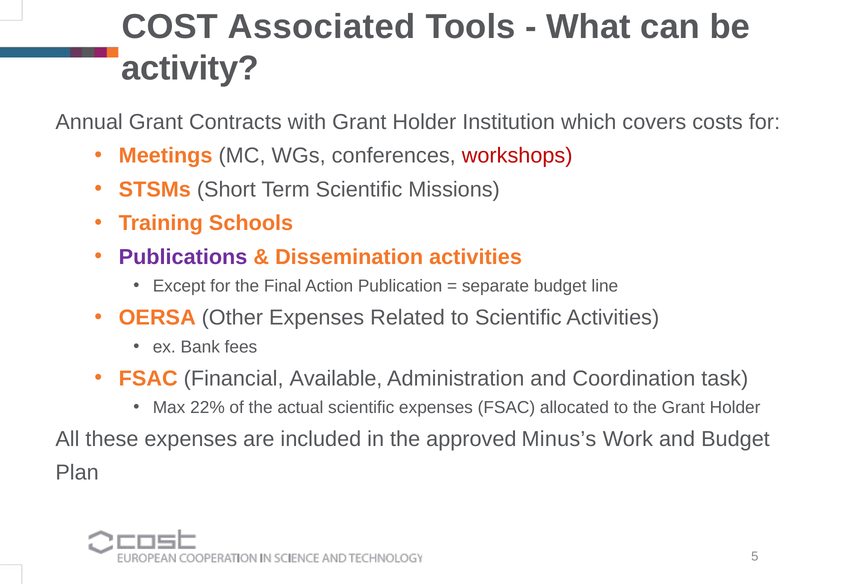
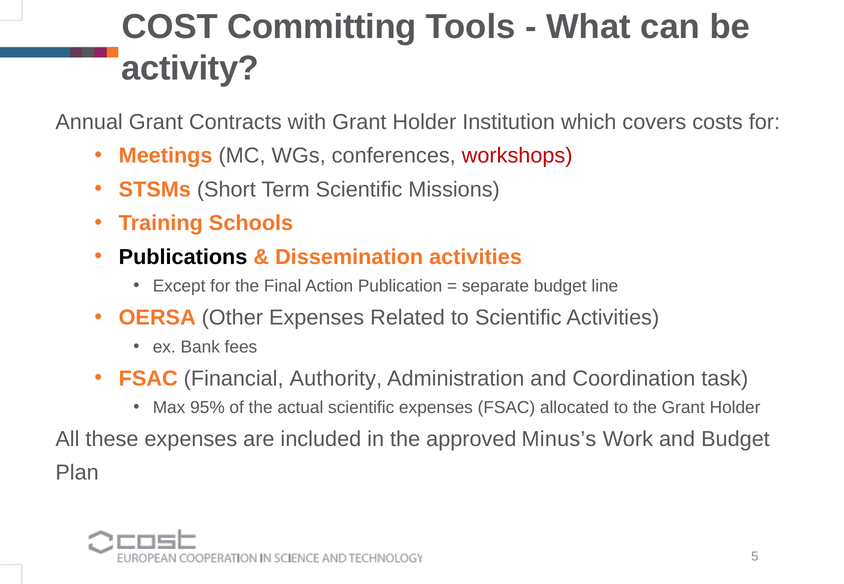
Associated: Associated -> Committing (322, 27)
Publications colour: purple -> black (183, 257)
Available: Available -> Authority (336, 379)
22%: 22% -> 95% (207, 408)
